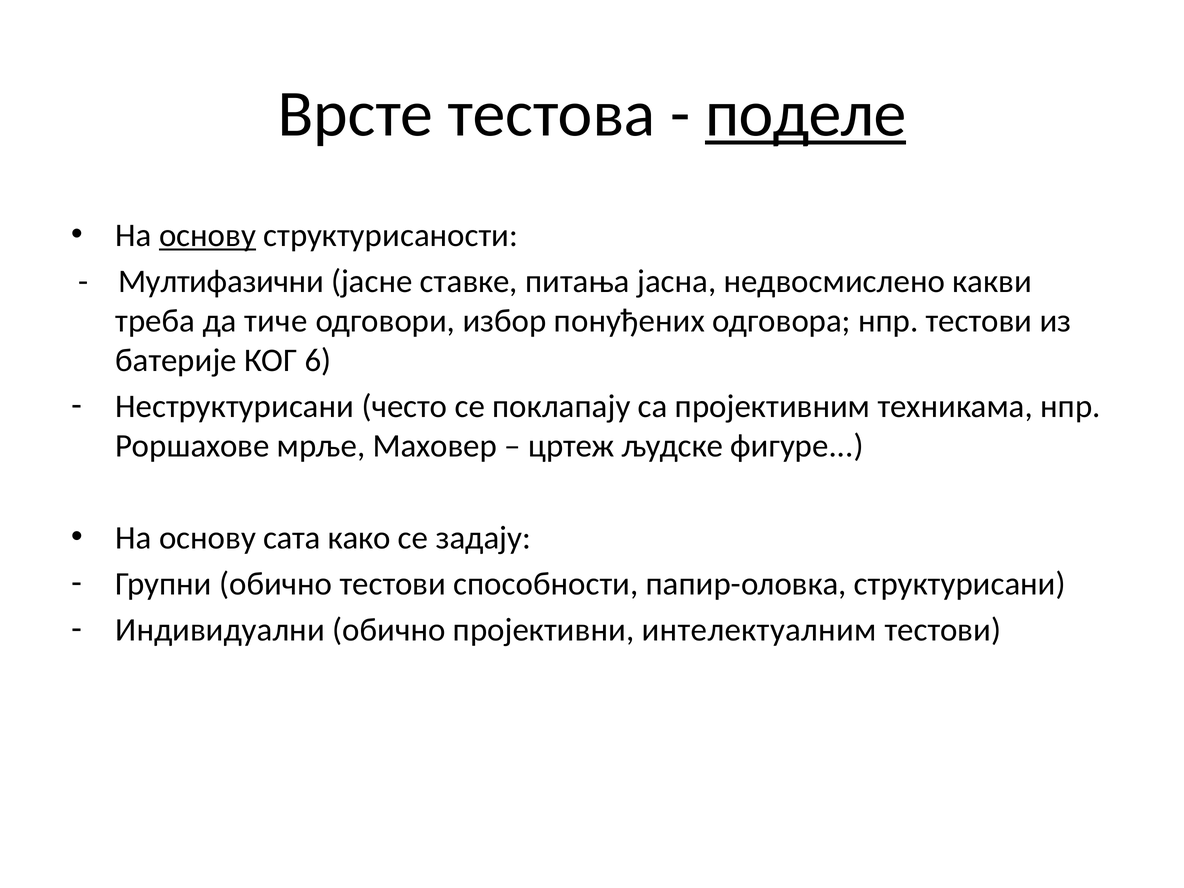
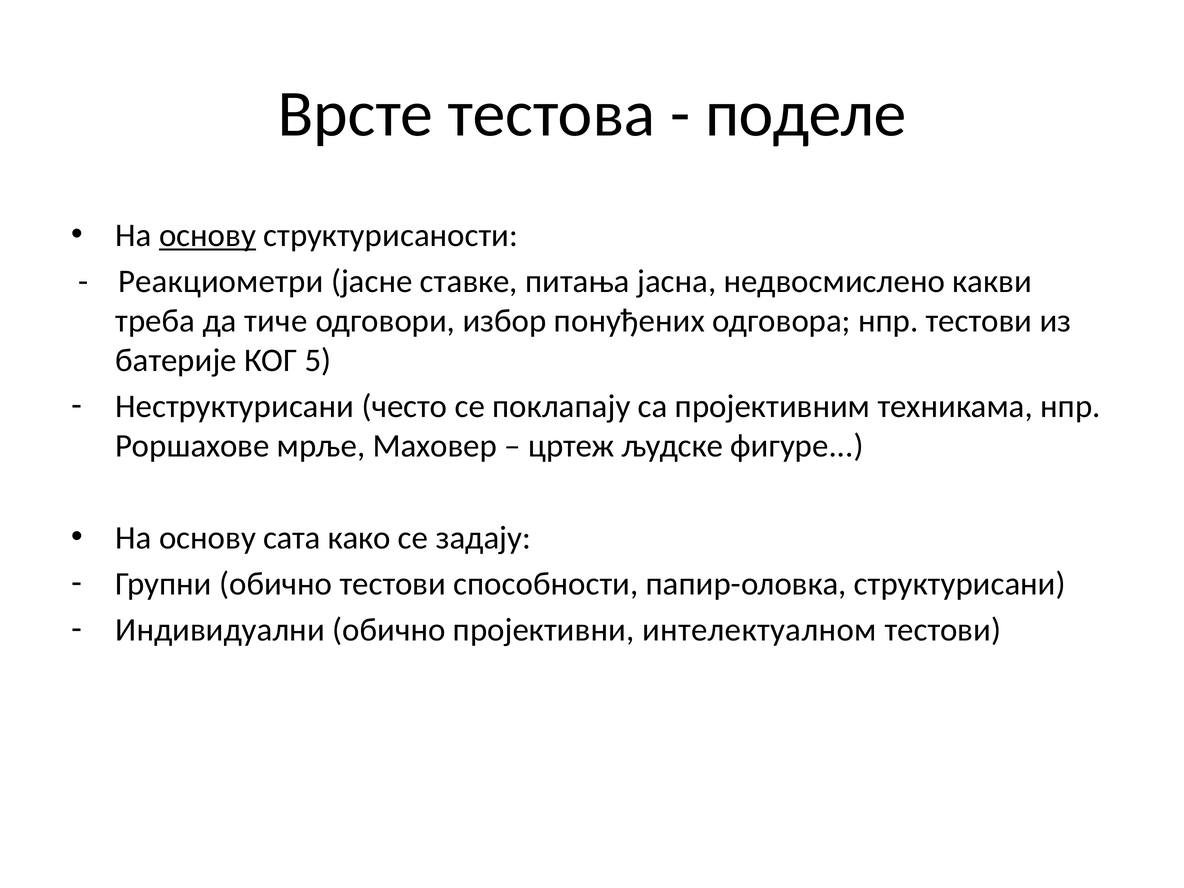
поделе underline: present -> none (806, 114)
Мултифазични: Мултифазични -> Реакциометри (221, 281)
6: 6 -> 5 (318, 360)
интелектуалним: интелектуалним -> интелектуалном (759, 630)
